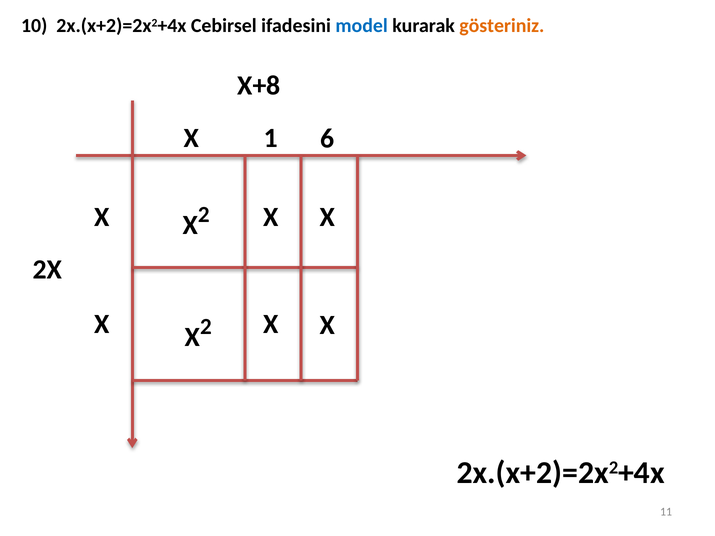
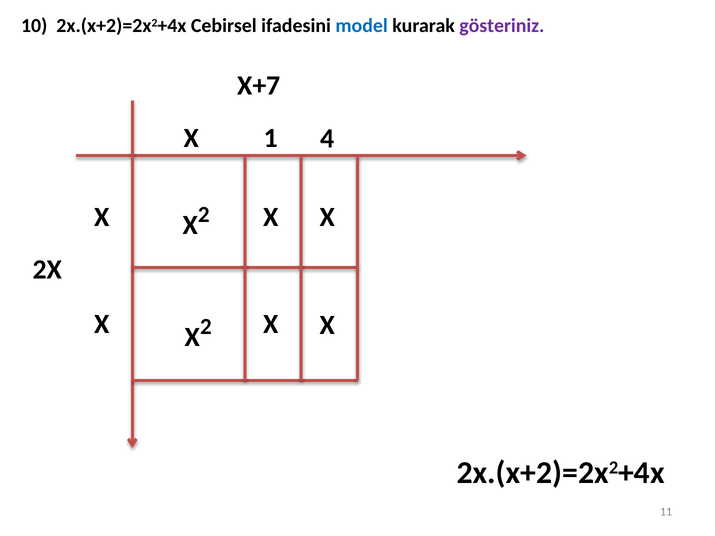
gösteriniz colour: orange -> purple (502, 26)
X+8: X+8 -> X+7 (259, 86)
6: 6 -> 4 (327, 139)
